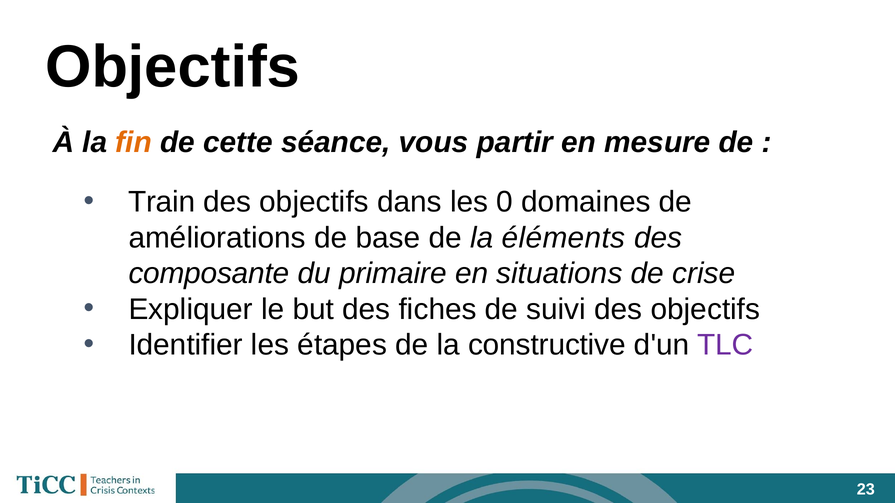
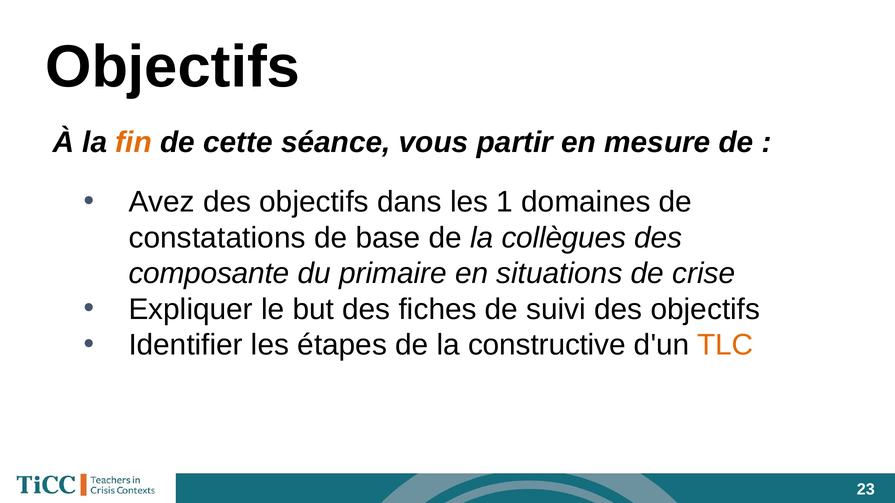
Train: Train -> Avez (162, 202)
0: 0 -> 1 (505, 202)
améliorations: améliorations -> constatations (217, 238)
éléments: éléments -> collègues (564, 238)
TLC colour: purple -> orange (725, 345)
